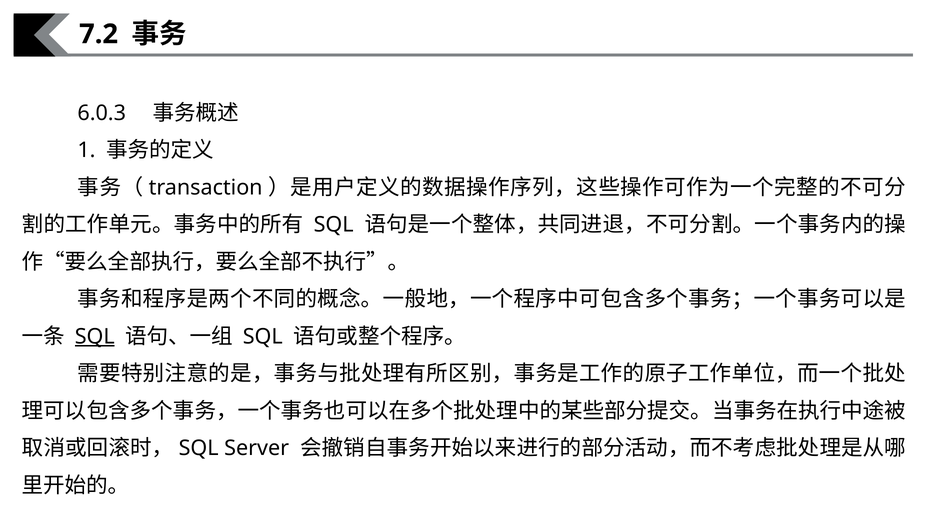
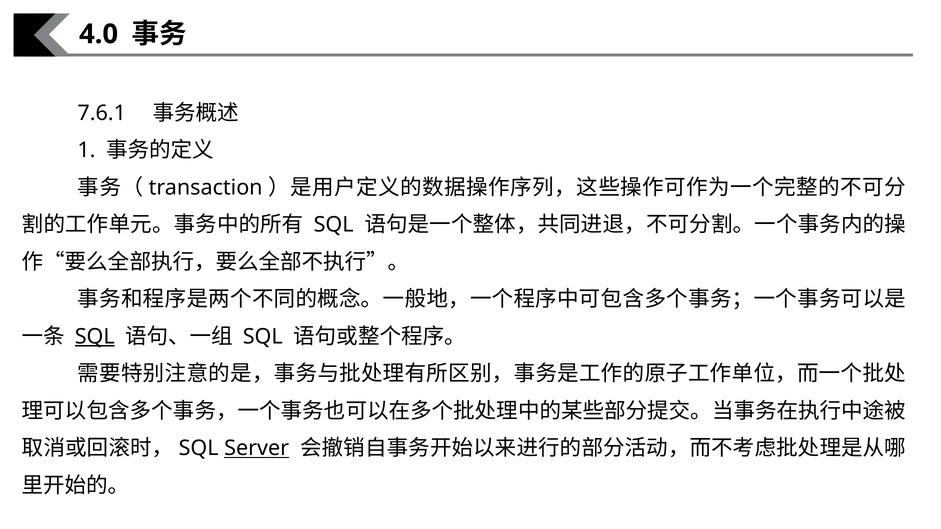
7.2: 7.2 -> 4.0 (99, 34)
6.0.3: 6.0.3 -> 7.6.1 (102, 113)
Server underline: none -> present (257, 448)
